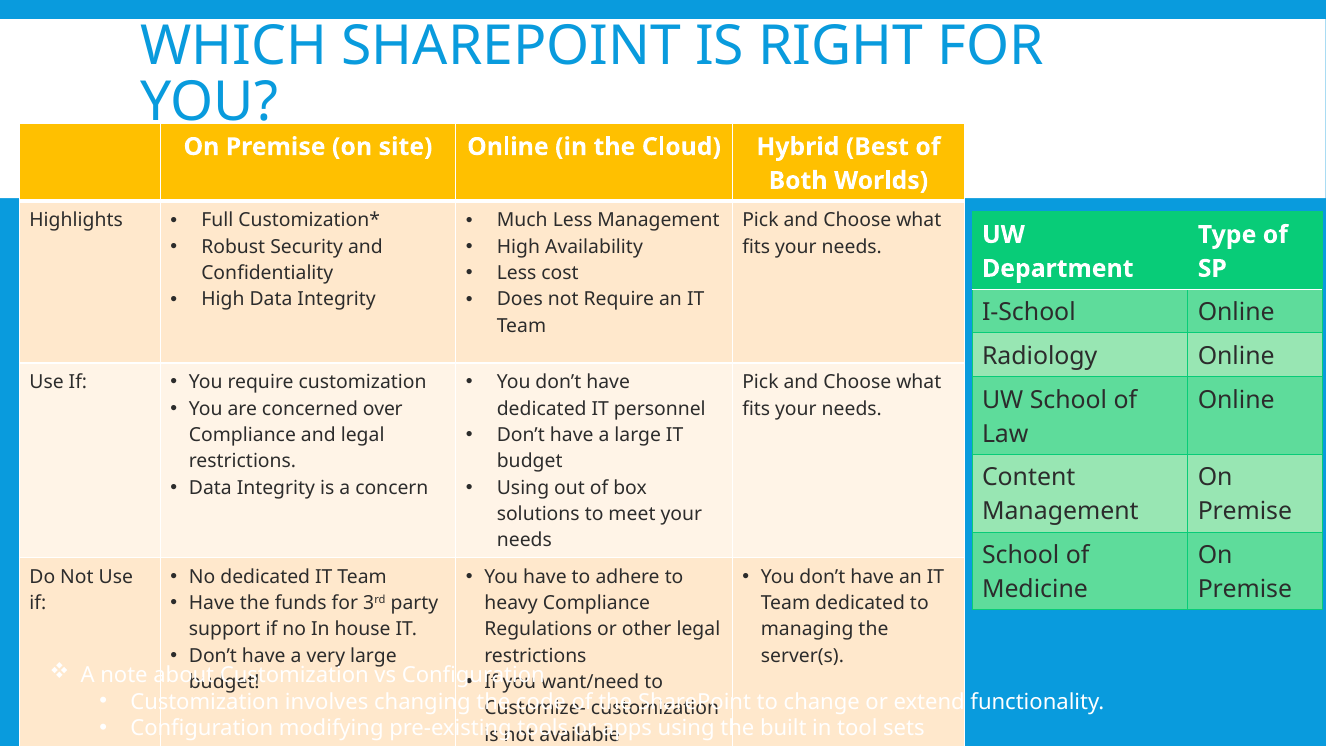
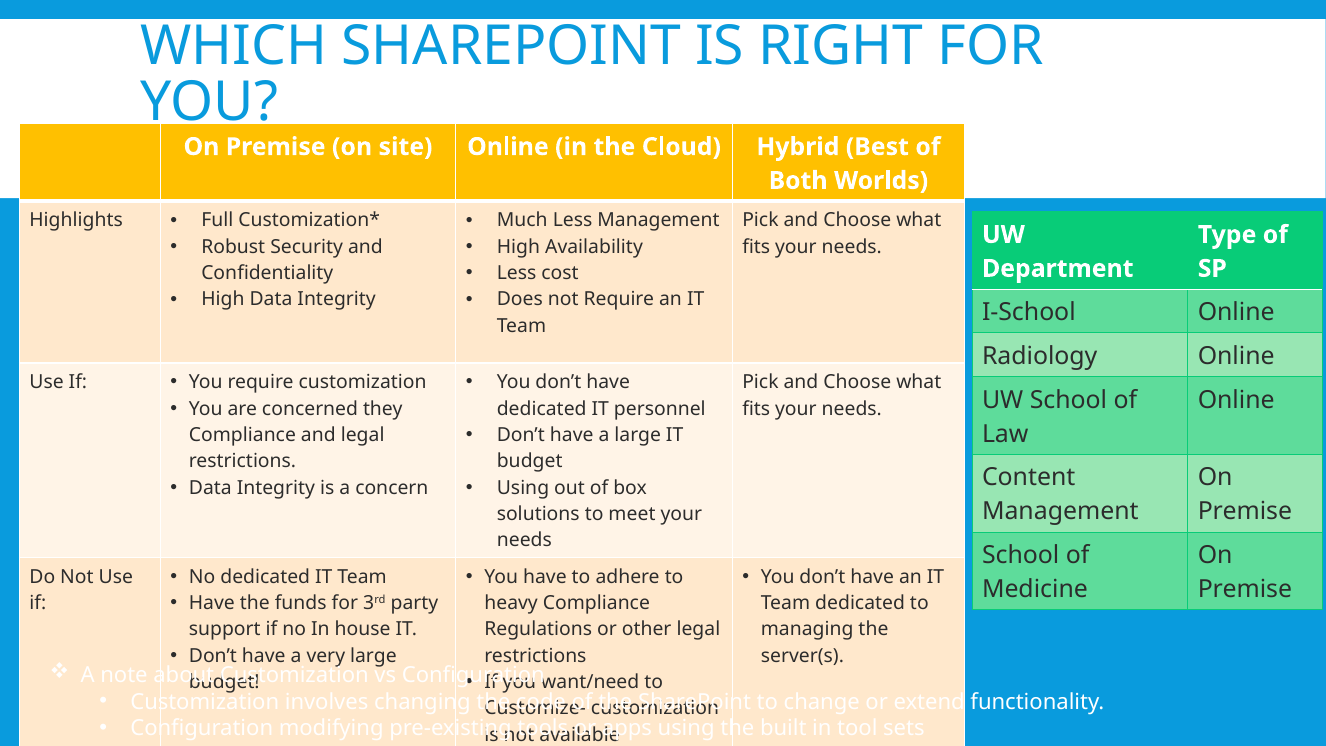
over: over -> they (383, 409)
